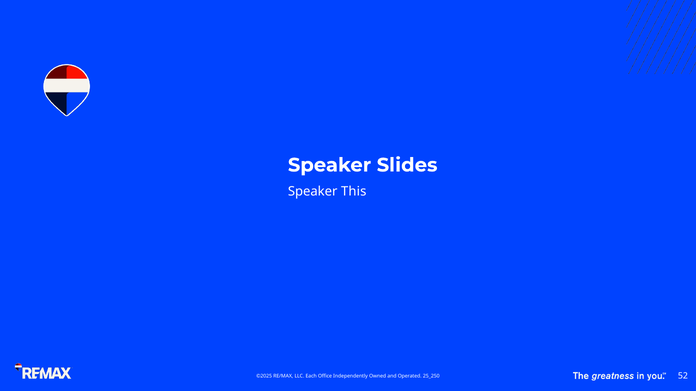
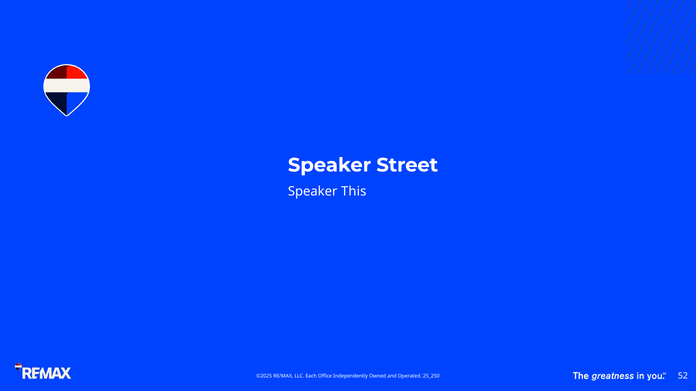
Slides: Slides -> Street (407, 165)
